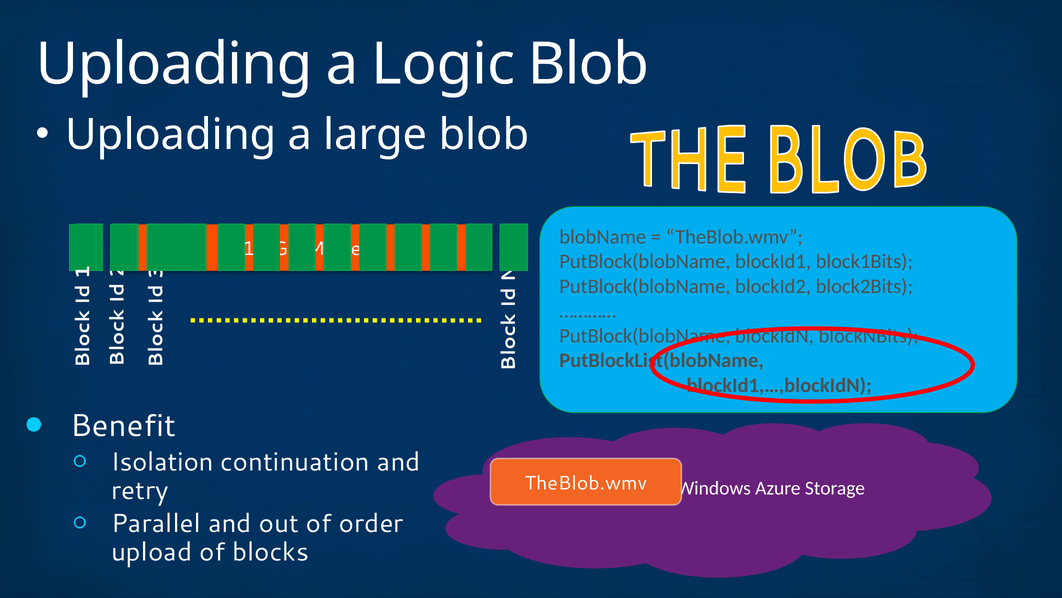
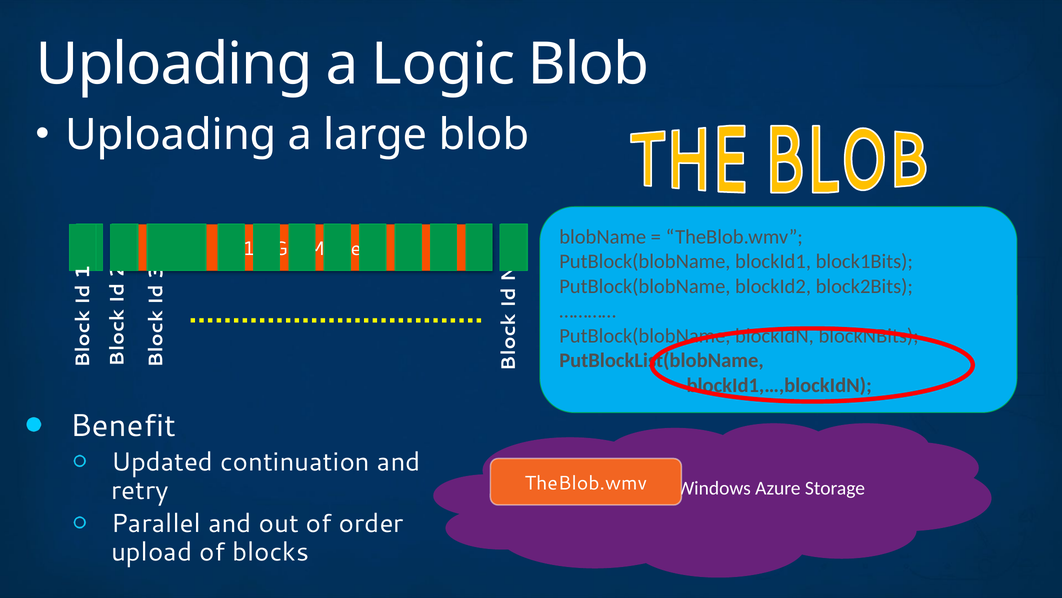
Isolation: Isolation -> Updated (162, 462)
